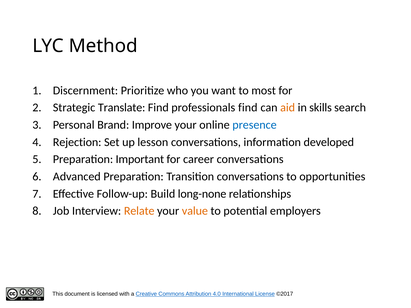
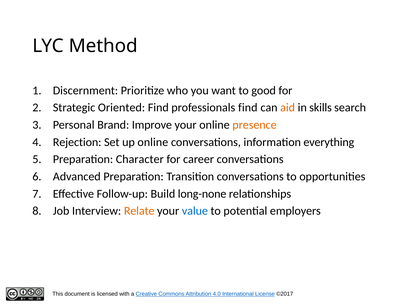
most: most -> good (264, 91)
Translate: Translate -> Oriented (122, 108)
presence colour: blue -> orange (255, 125)
up lesson: lesson -> online (153, 142)
developed: developed -> everything (329, 142)
Important: Important -> Character (140, 159)
value colour: orange -> blue (195, 211)
